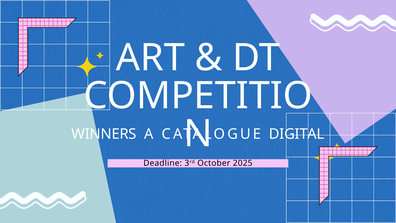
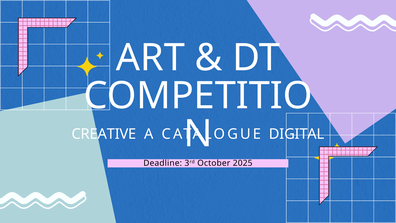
WINNERS: WINNERS -> CREATIVE (104, 134)
